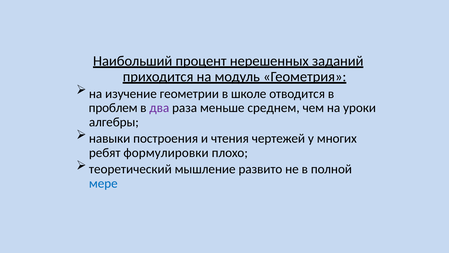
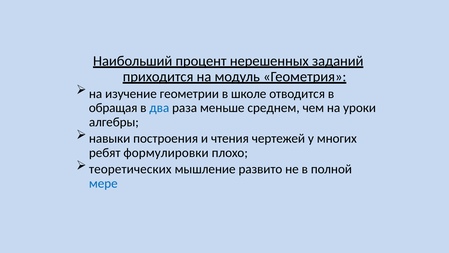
проблем: проблем -> обращая (113, 108)
два colour: purple -> blue (159, 108)
теоретический: теоретический -> теоретических (130, 169)
